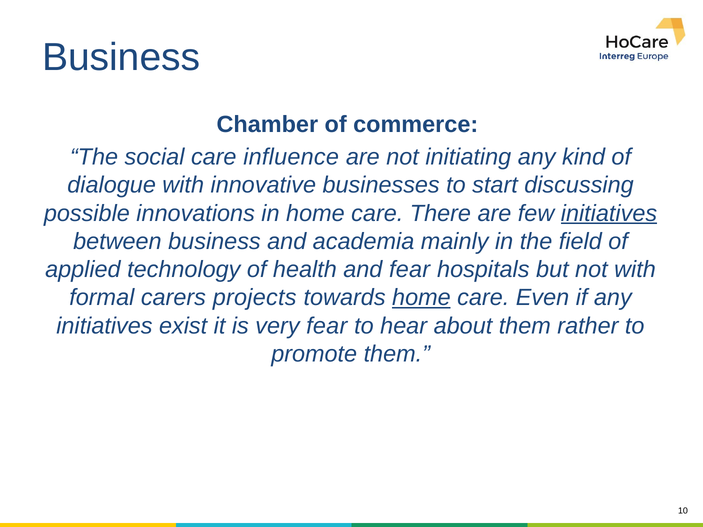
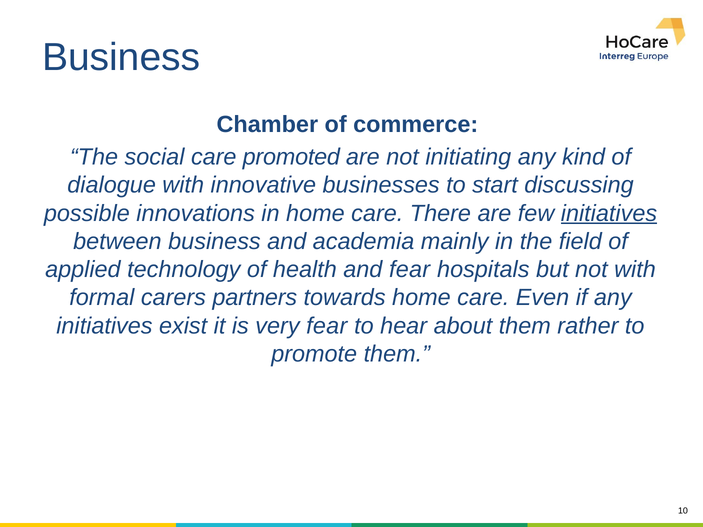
influence: influence -> promoted (291, 157)
projects: projects -> partners (255, 298)
home underline: present -> none (421, 298)
